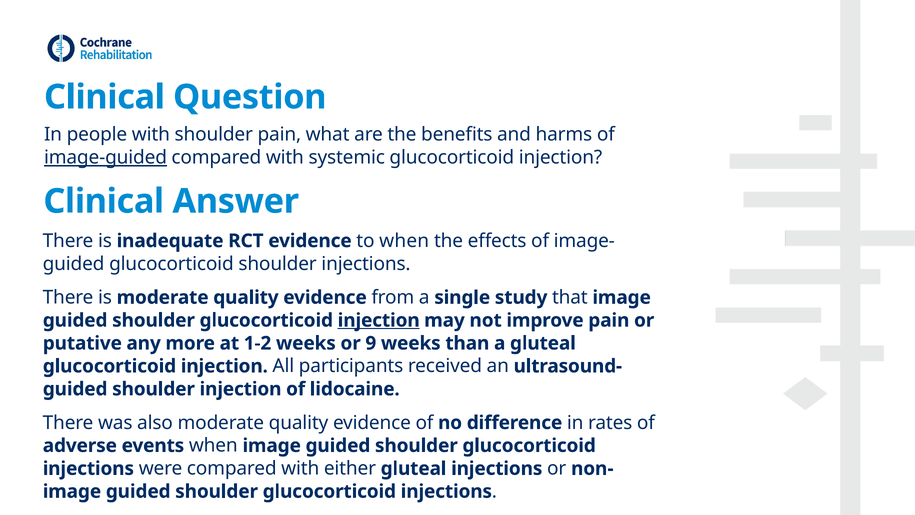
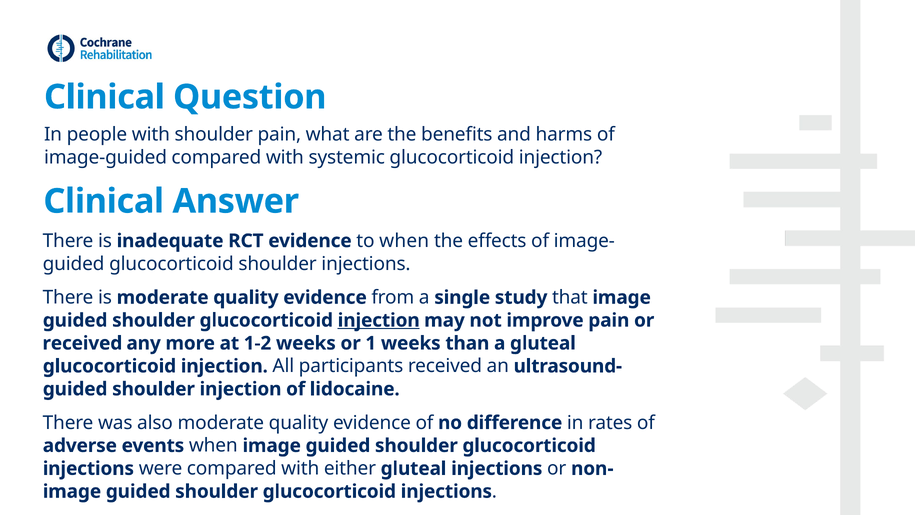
image‐guided underline: present -> none (106, 157)
putative: putative -> received (82, 343)
9: 9 -> 1 (371, 343)
